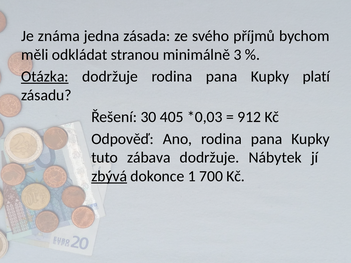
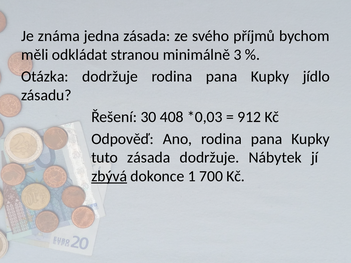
Otázka underline: present -> none (45, 77)
platí: platí -> jídlo (316, 77)
405: 405 -> 408 (172, 117)
tuto zábava: zábava -> zásada (149, 158)
